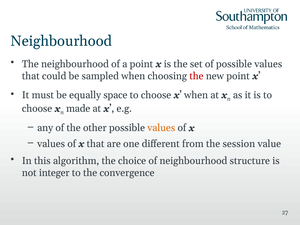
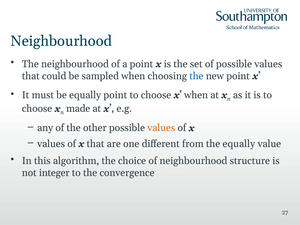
the colour: red -> blue (196, 76)
equally space: space -> point (115, 95)
the session: session -> equally (239, 144)
